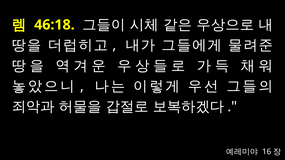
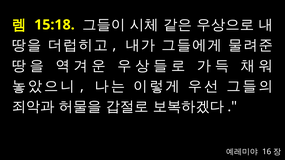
46:18: 46:18 -> 15:18 (54, 25)
